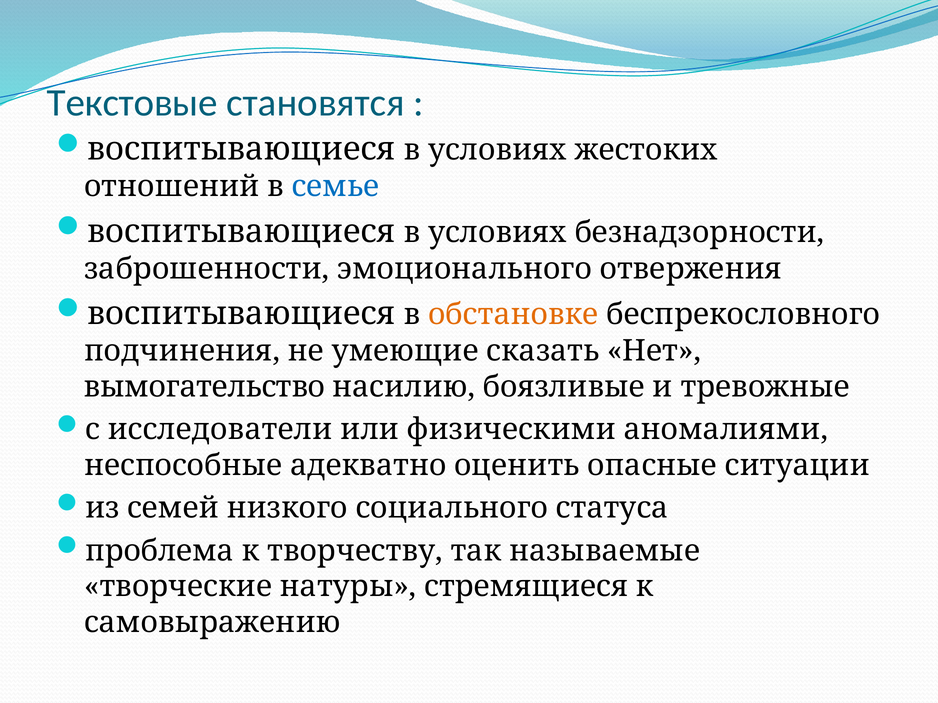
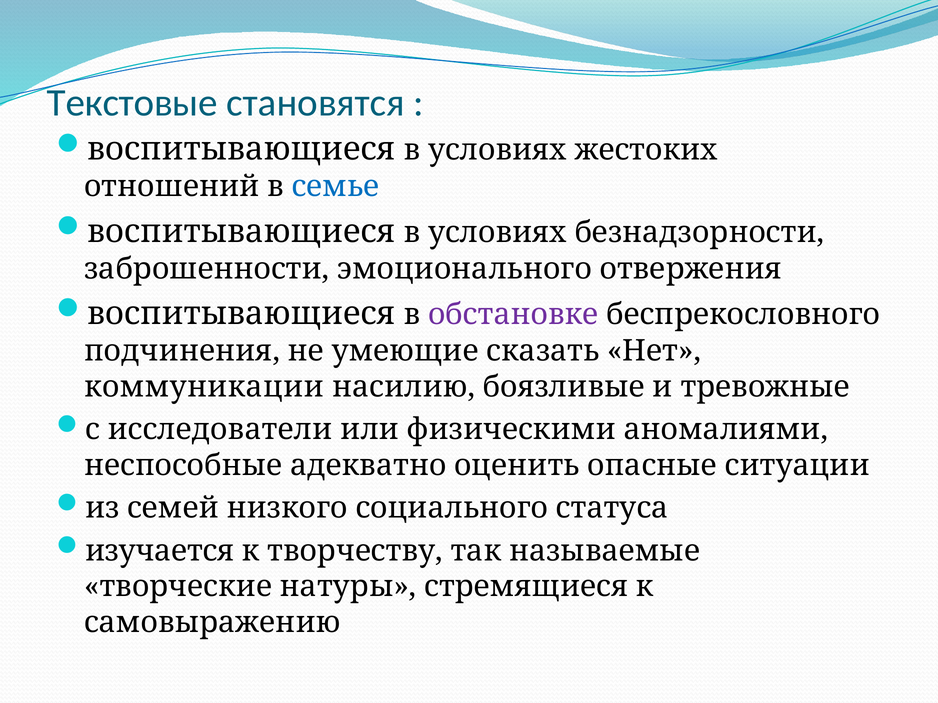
обстановке colour: orange -> purple (513, 315)
вымогательство: вымогательство -> коммуникации (204, 387)
проблема: проблема -> изучается (160, 551)
